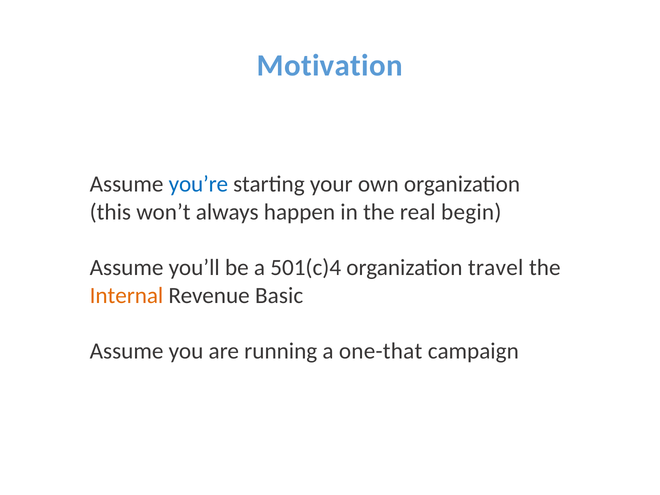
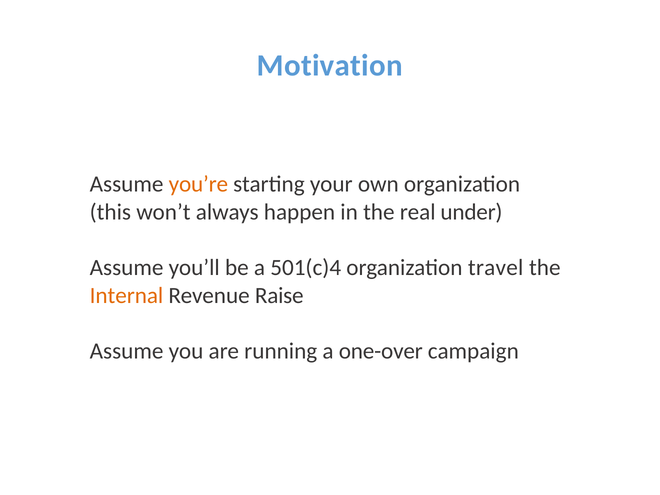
you’re colour: blue -> orange (198, 184)
begin: begin -> under (472, 212)
Basic: Basic -> Raise (279, 296)
one-that: one-that -> one-over (381, 351)
